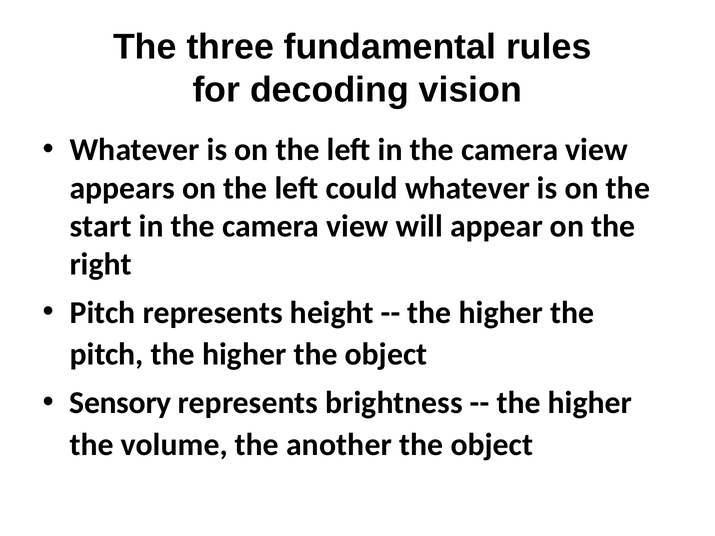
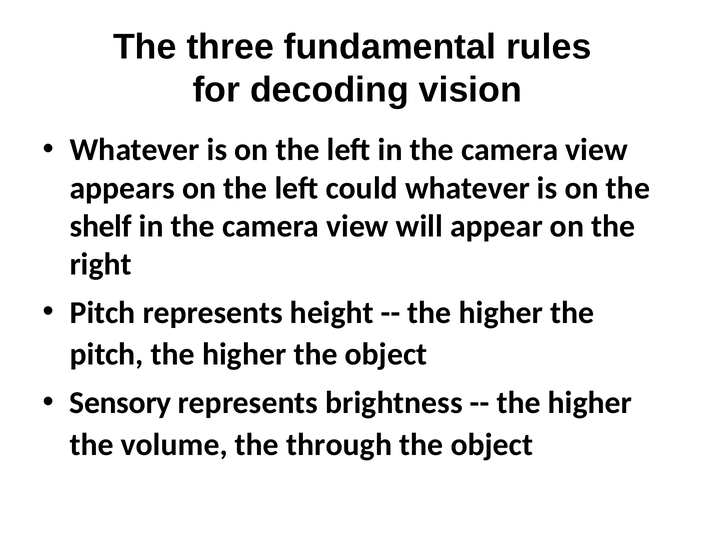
start: start -> shelf (101, 226)
another: another -> through (339, 445)
